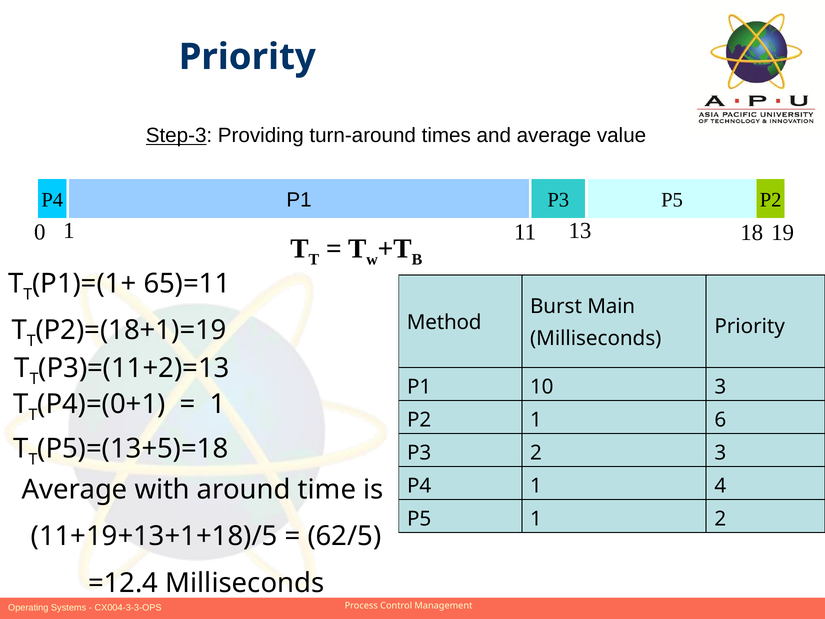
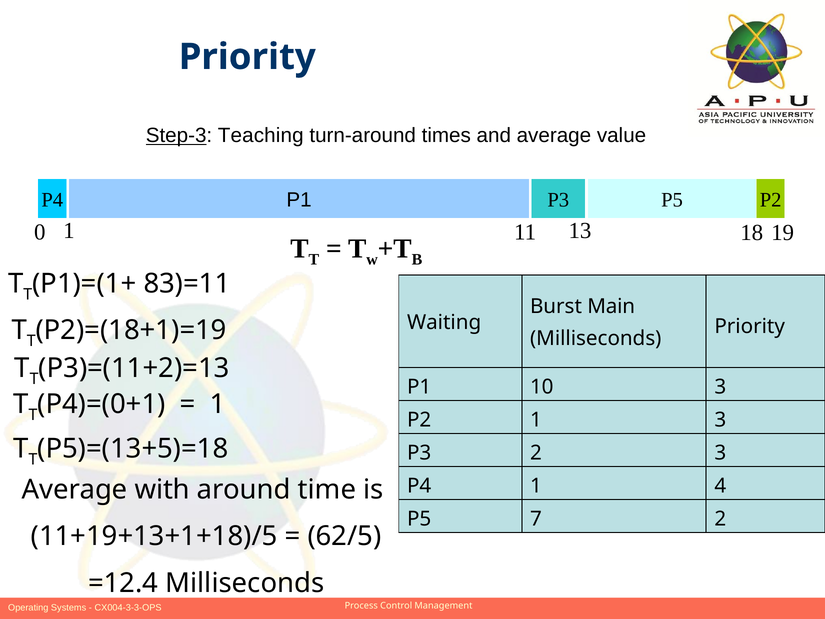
Providing: Providing -> Teaching (261, 135)
65)=11: 65)=11 -> 83)=11 (187, 284)
Method: Method -> Waiting (444, 322)
1 6: 6 -> 3 (720, 420)
P5 1: 1 -> 7 (536, 518)
